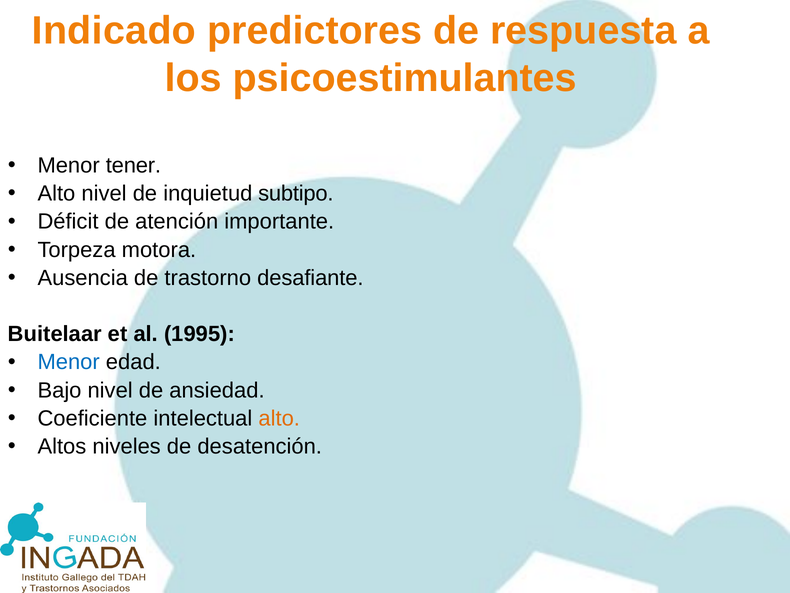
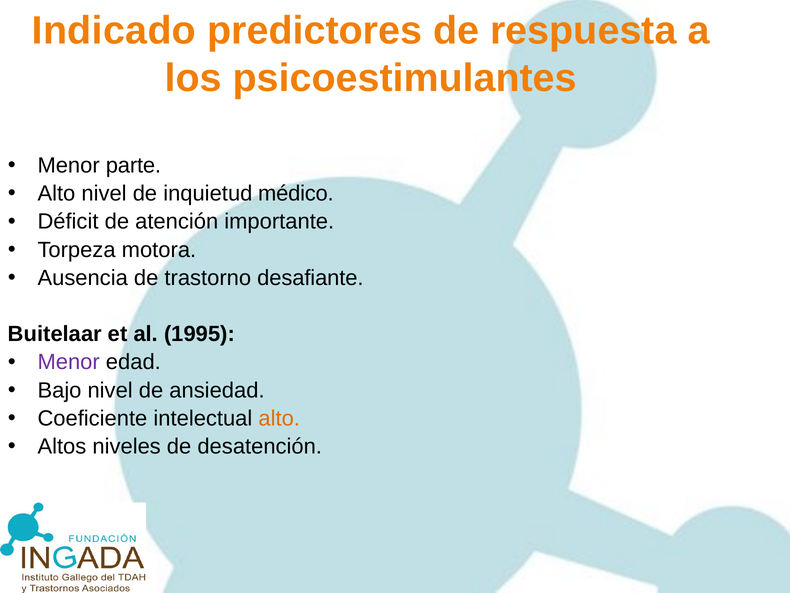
tener: tener -> parte (133, 165)
subtipo: subtipo -> médico (296, 193)
Menor colour: blue -> purple (69, 362)
